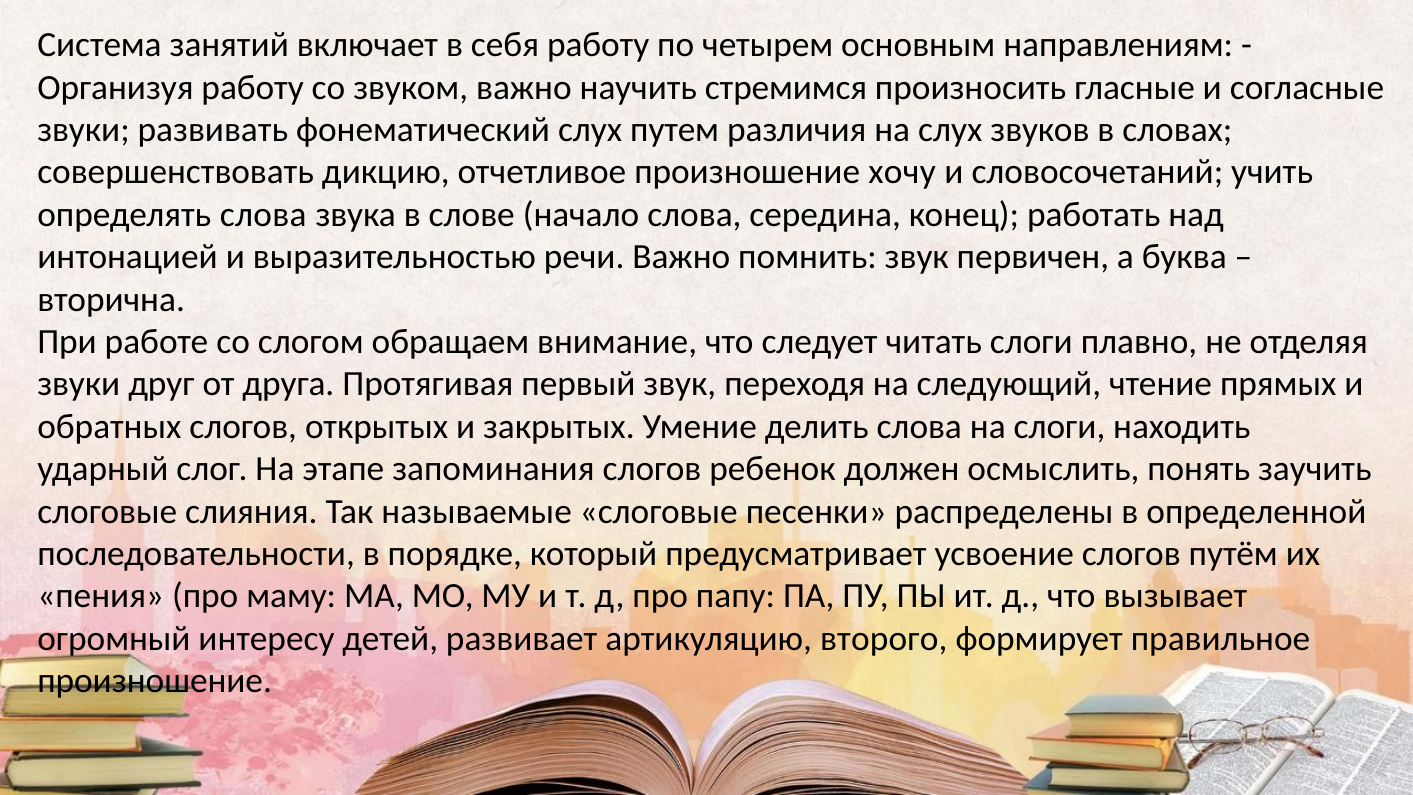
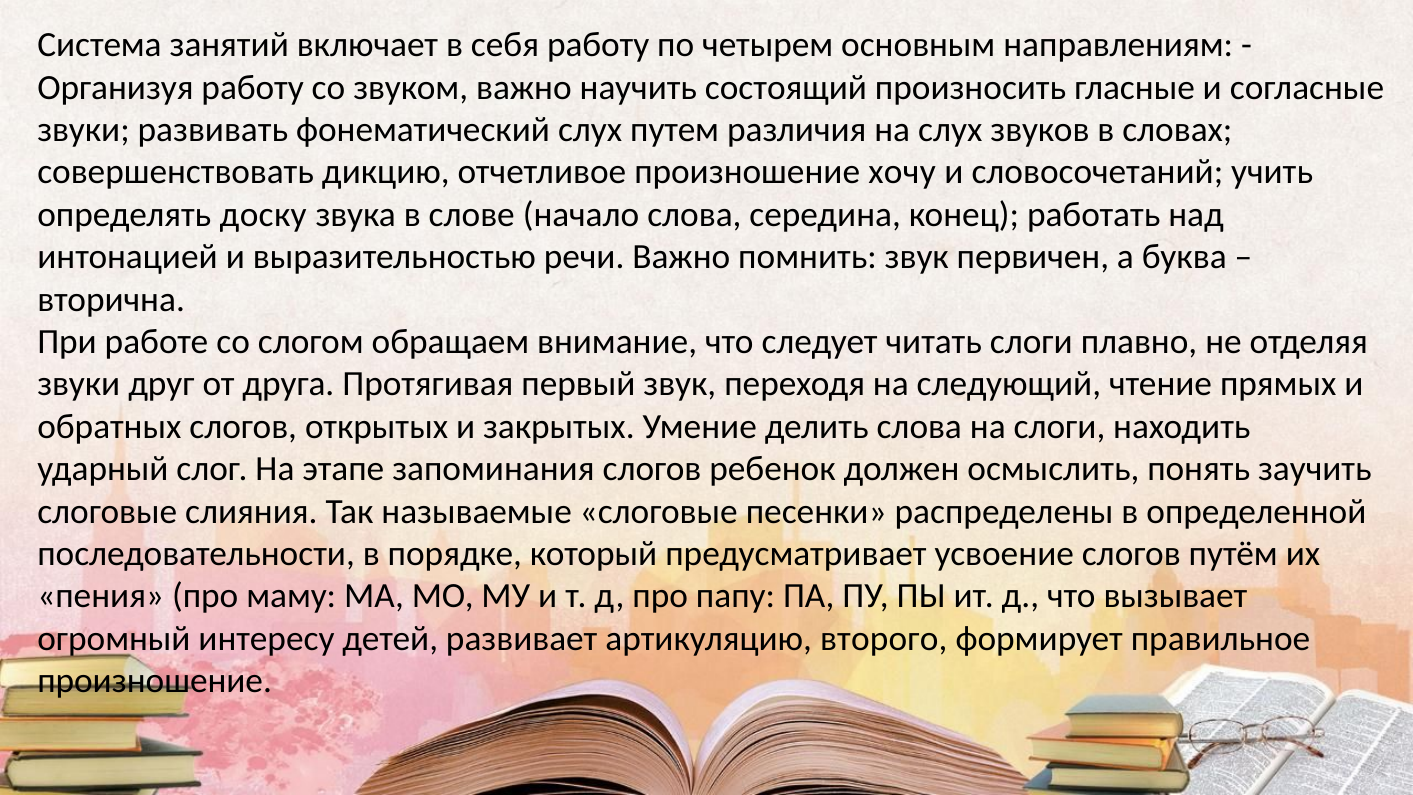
стремимся: стремимся -> состоящий (786, 87)
определять слова: слова -> доску (263, 215)
